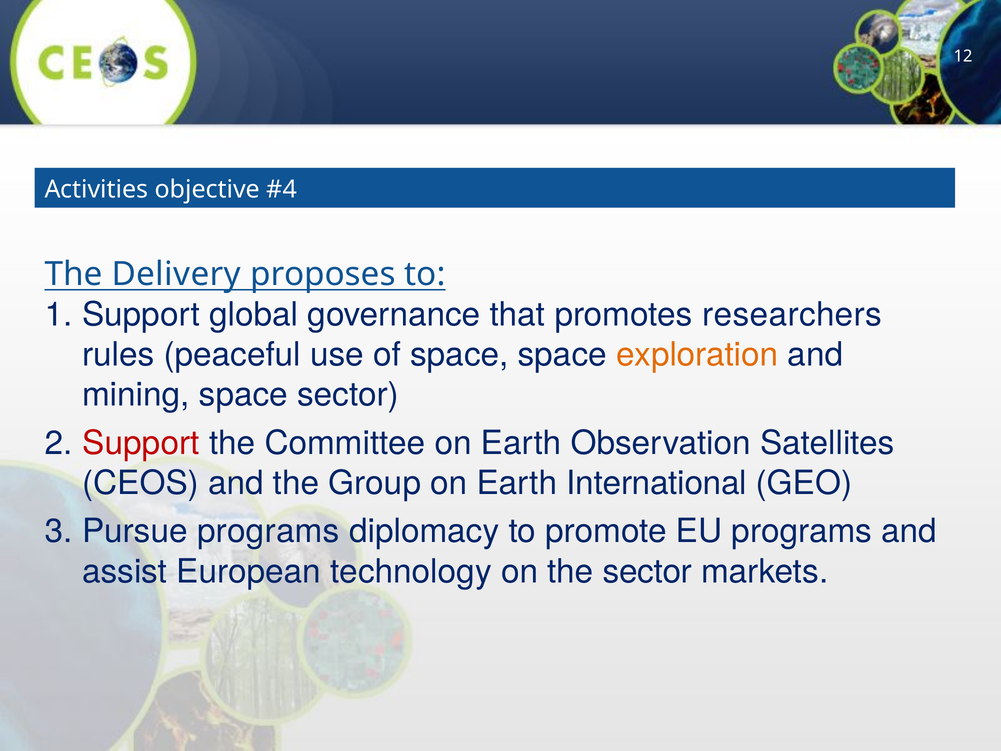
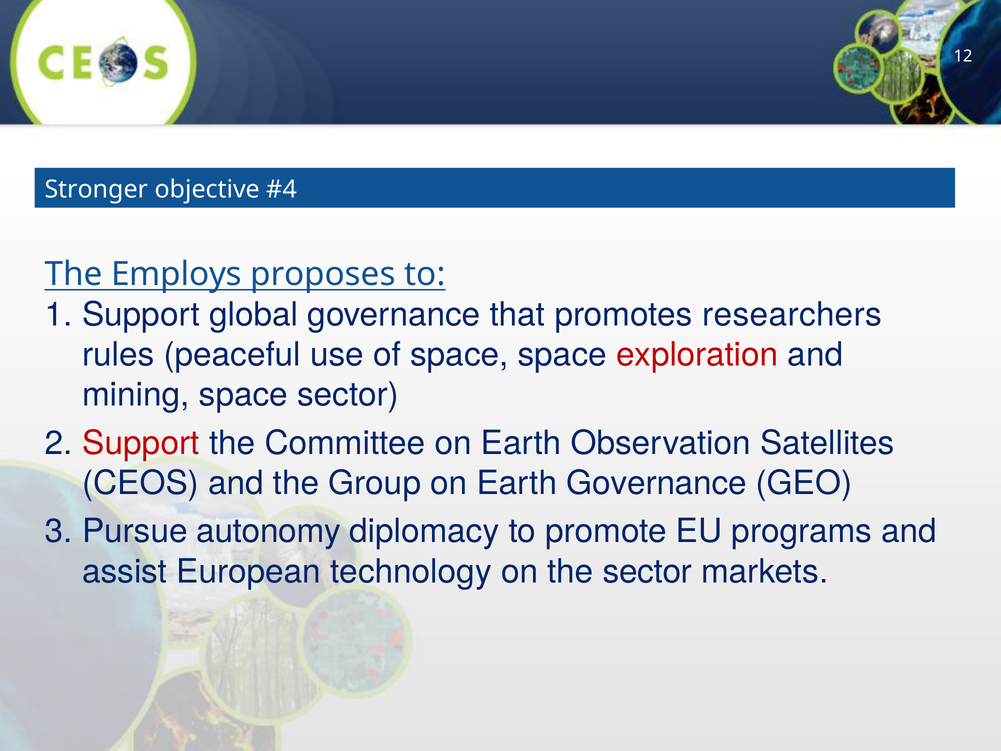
Activities: Activities -> Stronger (96, 189)
Delivery: Delivery -> Employs (177, 274)
exploration colour: orange -> red (697, 354)
Earth International: International -> Governance (657, 483)
Pursue programs: programs -> autonomy (269, 531)
